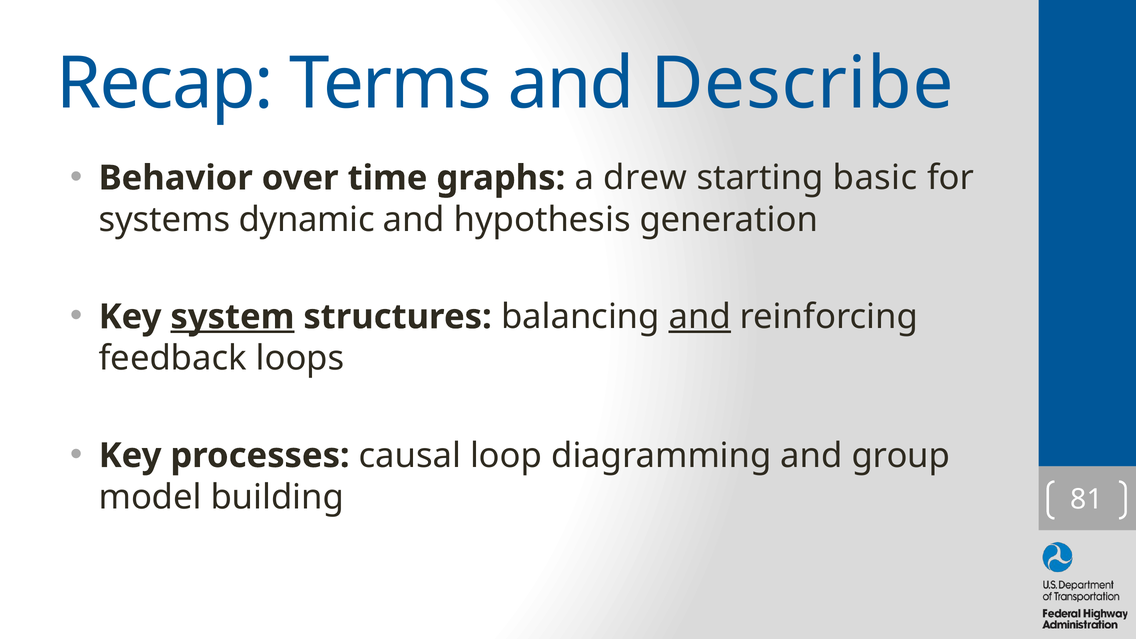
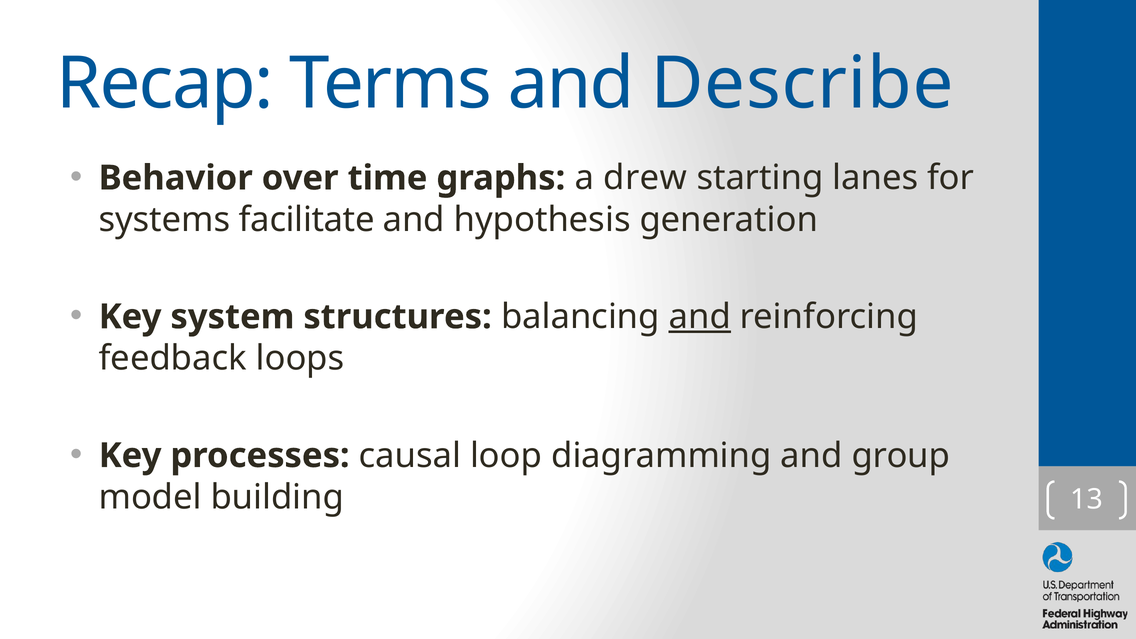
basic: basic -> lanes (875, 178)
dynamic: dynamic -> facilitate (307, 220)
system underline: present -> none (232, 317)
81: 81 -> 13 (1087, 500)
